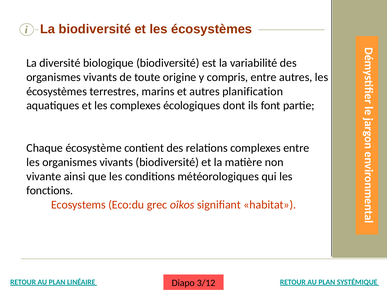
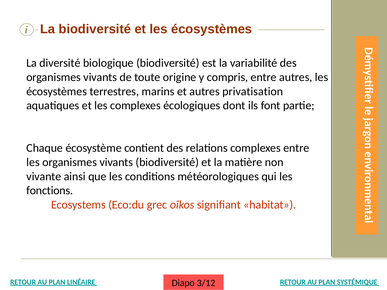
planification: planification -> privatisation (253, 91)
